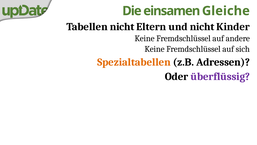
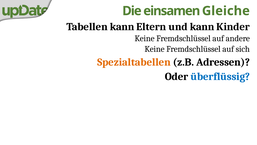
Tabellen nicht: nicht -> kann (122, 27)
und nicht: nicht -> kann (202, 27)
überflüssig colour: purple -> blue (220, 76)
